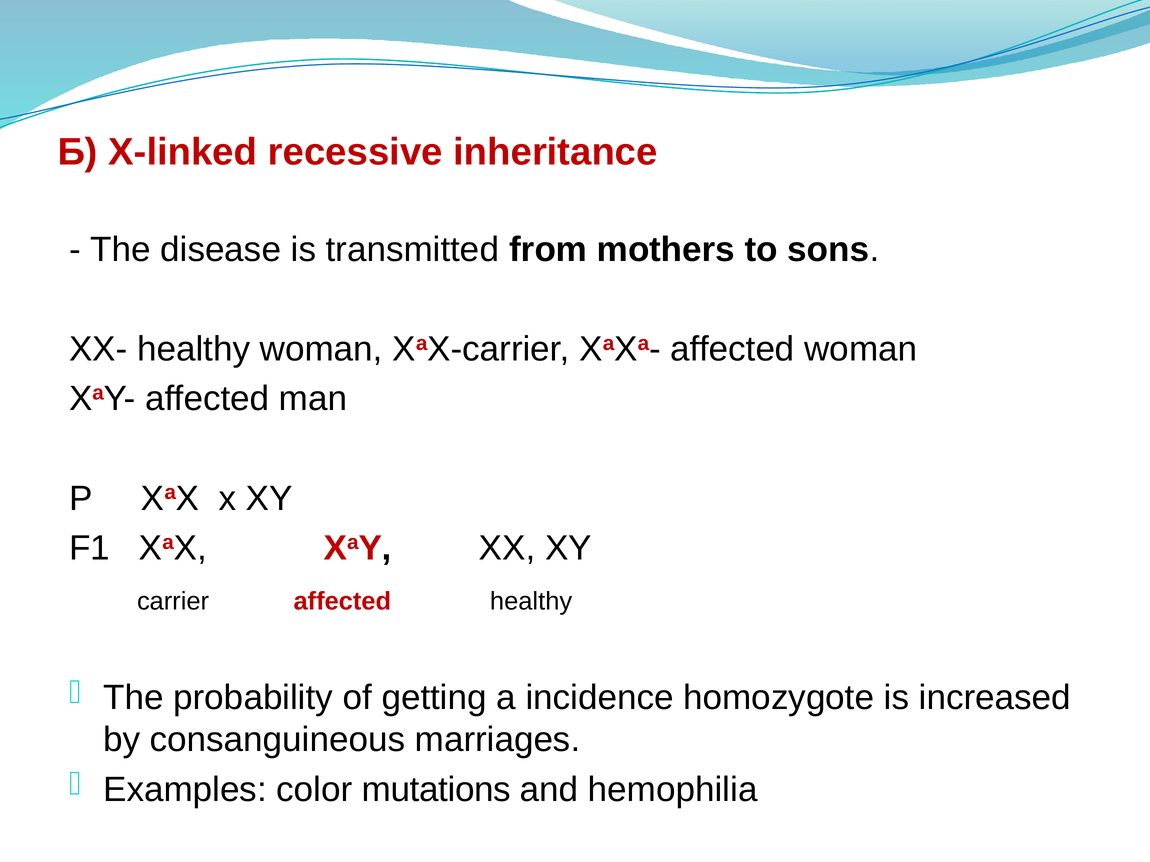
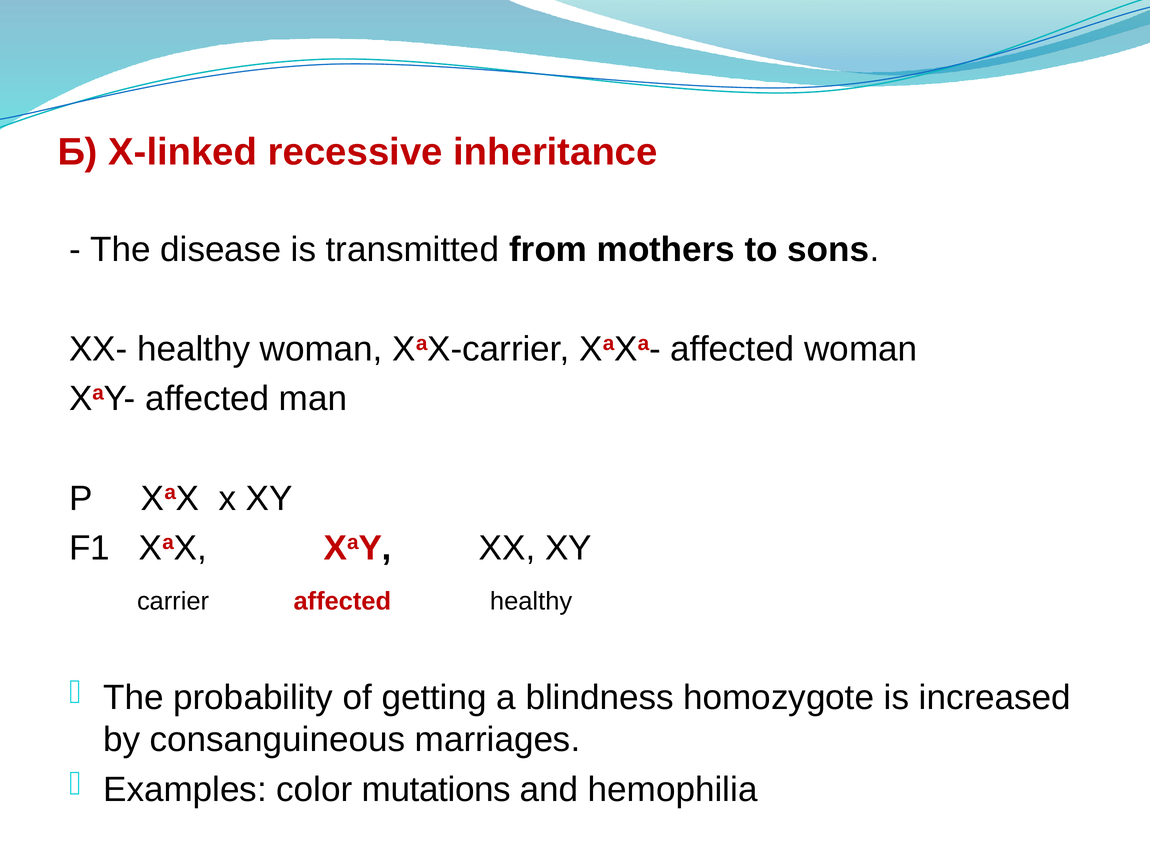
incidence: incidence -> blindness (600, 698)
